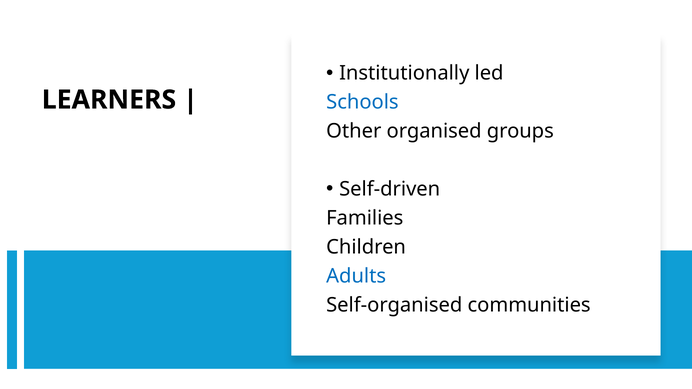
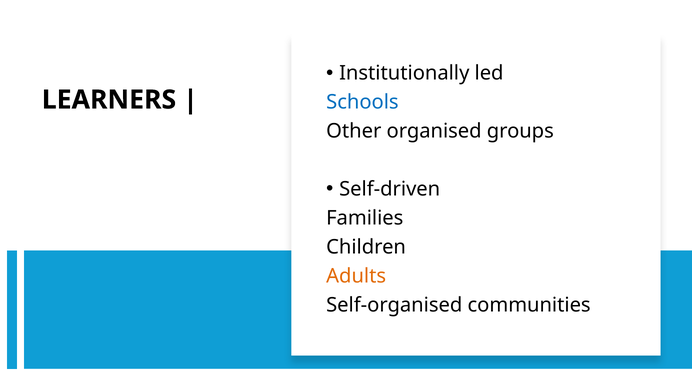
Adults colour: blue -> orange (356, 276)
